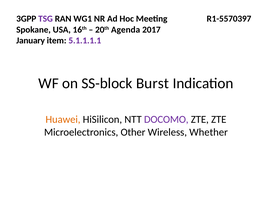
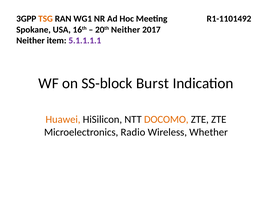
TSG colour: purple -> orange (46, 19)
R1-5570397: R1-5570397 -> R1-1101492 (229, 19)
20th Agenda: Agenda -> Neither (126, 30)
January: January -> Neither (30, 40)
DOCOMO colour: purple -> orange (166, 119)
Other: Other -> Radio (133, 132)
